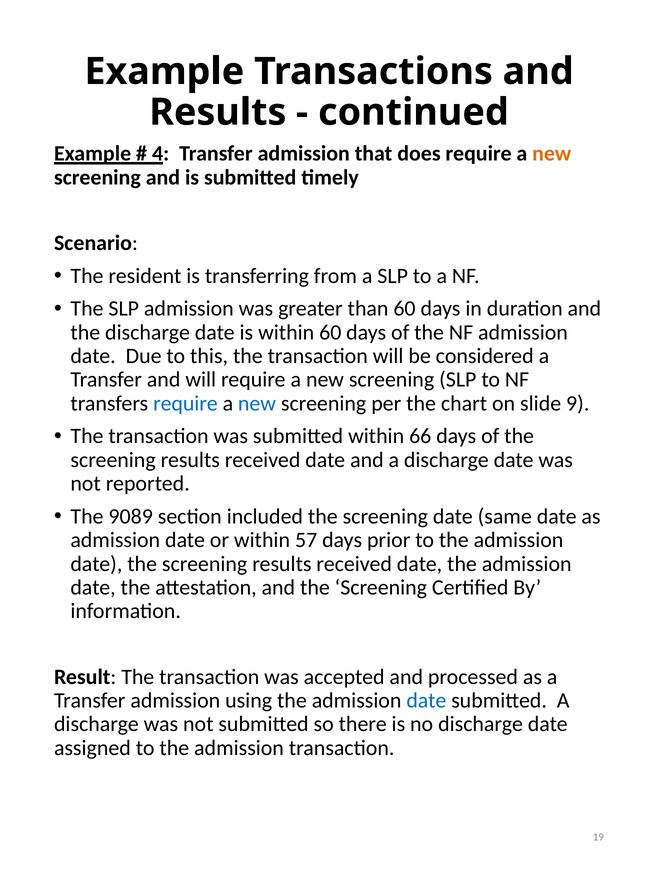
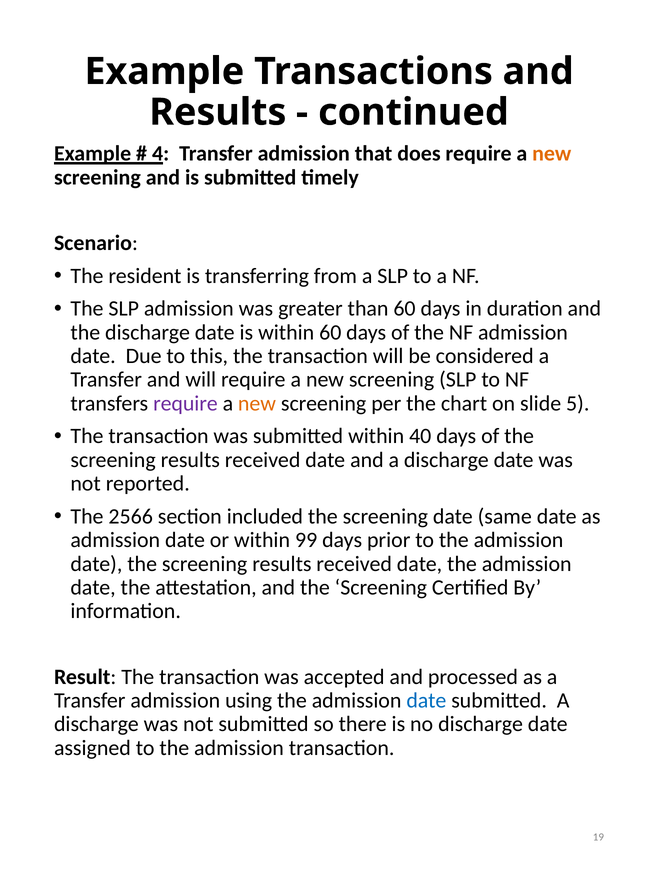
require colour: blue -> purple (185, 404)
new colour: blue -> orange (257, 404)
9: 9 -> 5 (578, 404)
66: 66 -> 40 (420, 436)
9089: 9089 -> 2566 (131, 517)
57: 57 -> 99 (306, 540)
